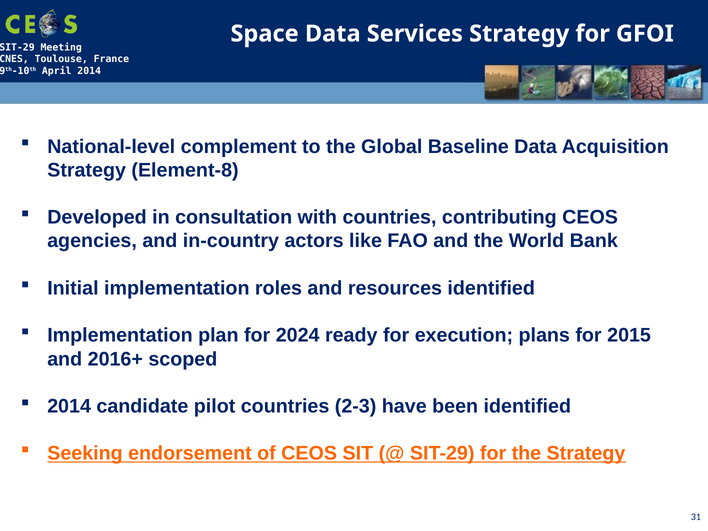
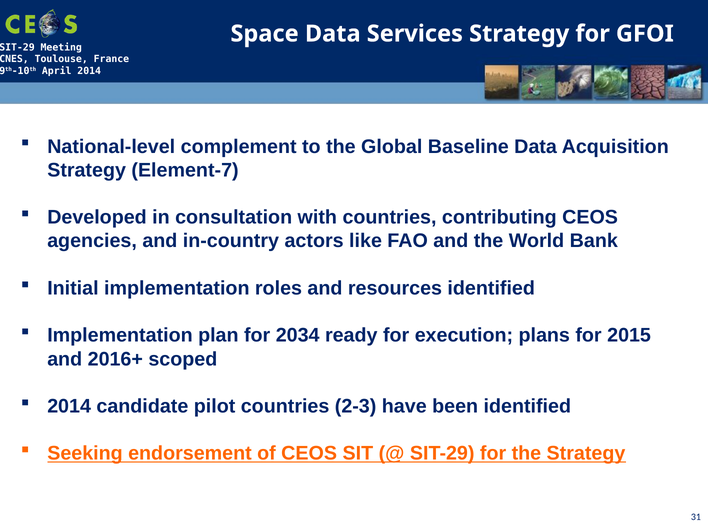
Element-8: Element-8 -> Element-7 (185, 170)
2024: 2024 -> 2034 (298, 335)
